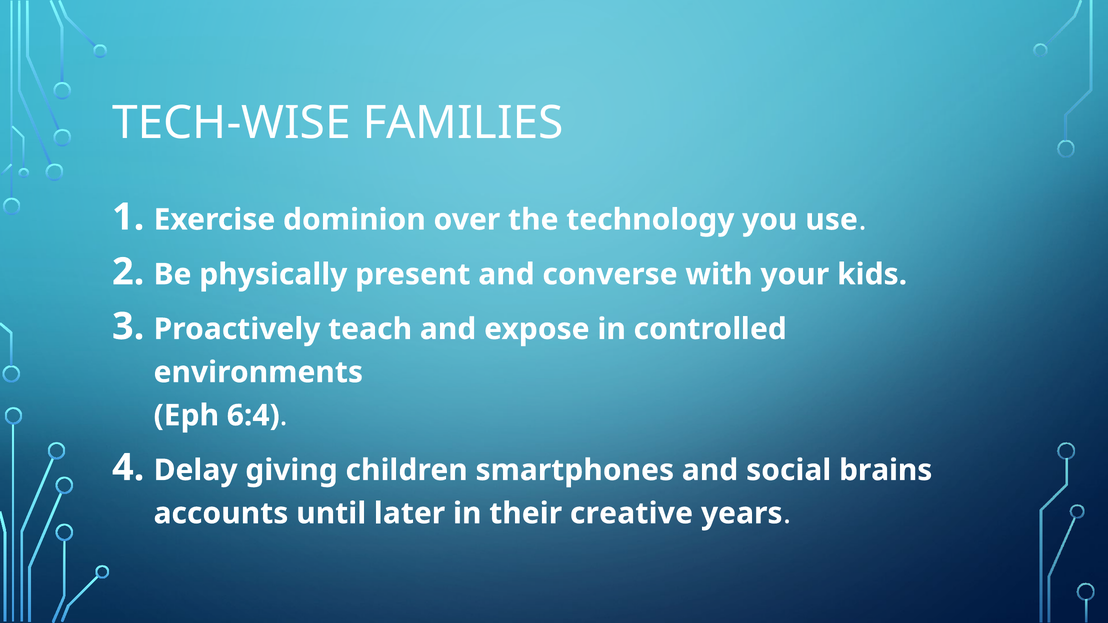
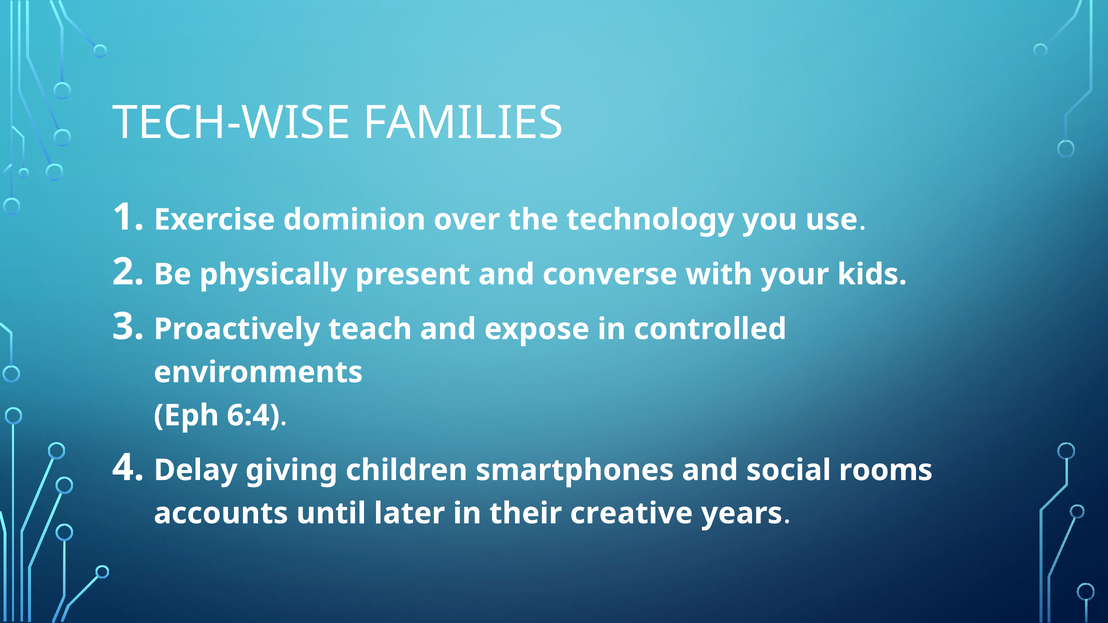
brains: brains -> rooms (886, 470)
